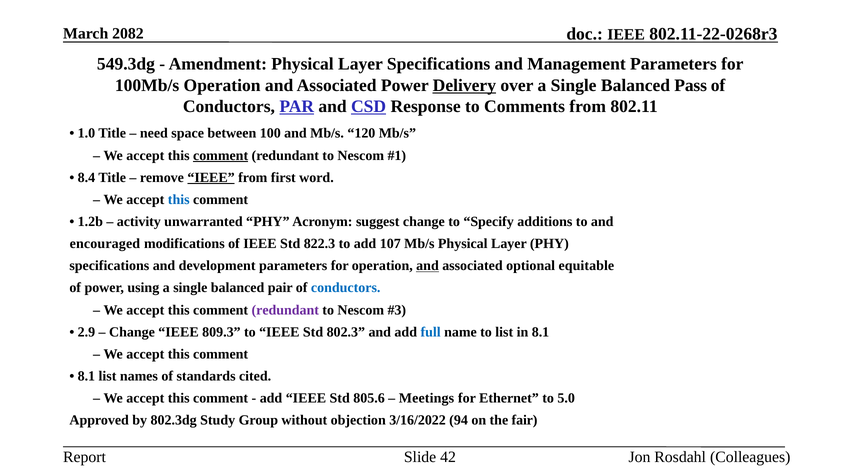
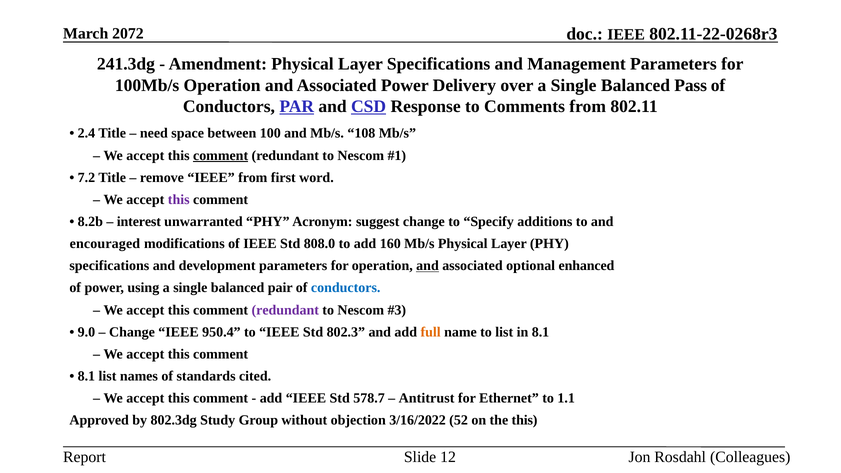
2082: 2082 -> 2072 (128, 33)
549.3dg: 549.3dg -> 241.3dg (126, 64)
Delivery underline: present -> none (464, 85)
1.0: 1.0 -> 2.4 (86, 133)
120: 120 -> 108 (361, 133)
8.4: 8.4 -> 7.2 (86, 177)
IEEE underline: present -> none (211, 177)
this colour: blue -> purple (179, 200)
1.2b: 1.2b -> 8.2b (90, 222)
activity: activity -> interest (139, 222)
822.3: 822.3 -> 808.0 (319, 244)
107: 107 -> 160 (390, 244)
equitable: equitable -> enhanced (586, 266)
2.9: 2.9 -> 9.0 (86, 332)
809.3: 809.3 -> 950.4 (221, 332)
full colour: blue -> orange (431, 332)
805.6: 805.6 -> 578.7 (369, 398)
Meetings: Meetings -> Antitrust (427, 398)
5.0: 5.0 -> 1.1 (566, 398)
94: 94 -> 52 (459, 420)
the fair: fair -> this (525, 420)
42: 42 -> 12 (448, 457)
